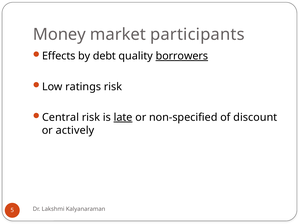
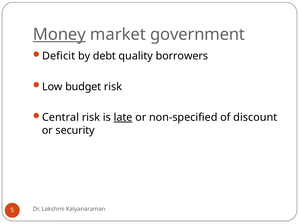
Money underline: none -> present (59, 35)
participants: participants -> government (198, 35)
Effects: Effects -> Deficit (59, 56)
borrowers underline: present -> none (182, 56)
ratings: ratings -> budget (83, 87)
actively: actively -> security (75, 130)
